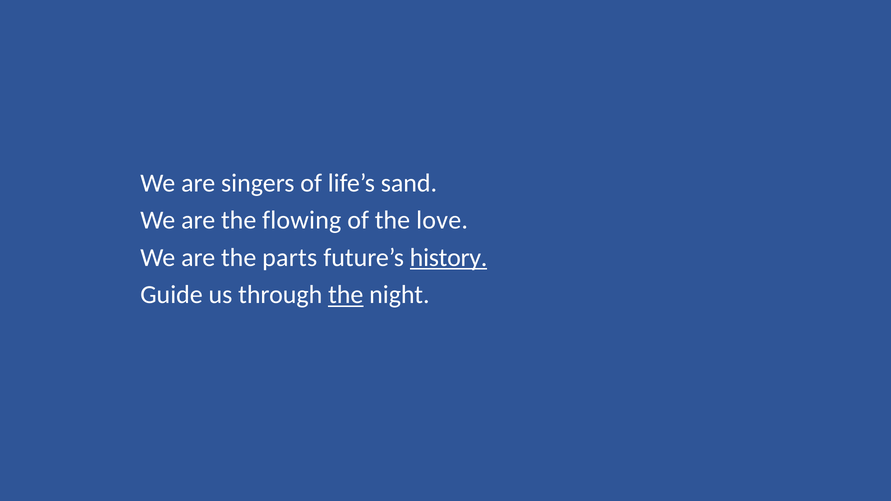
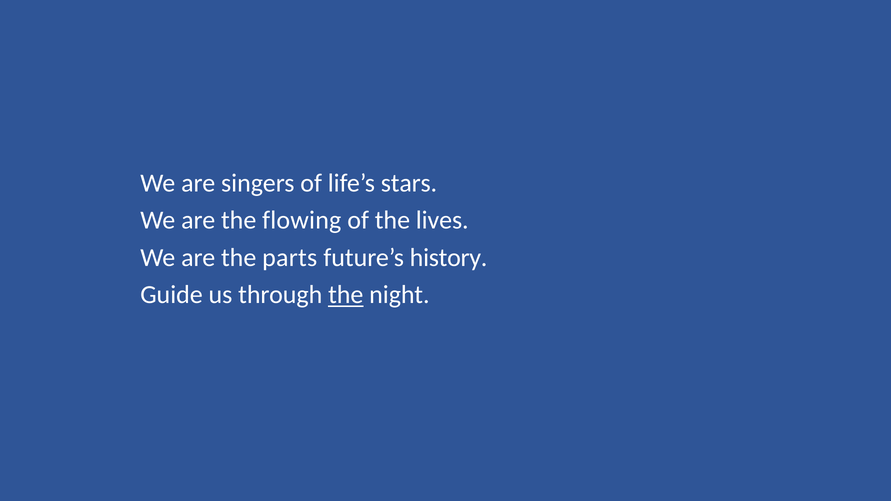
sand: sand -> stars (409, 183)
love: love -> lives (442, 220)
history underline: present -> none (449, 258)
